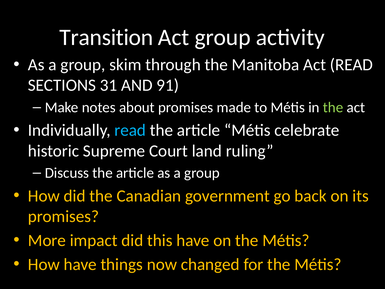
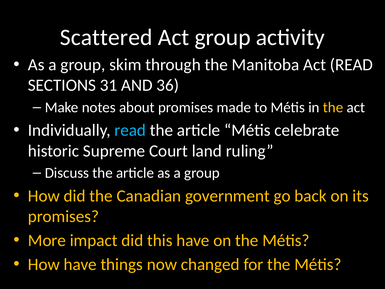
Transition: Transition -> Scattered (106, 37)
91: 91 -> 36 (168, 85)
the colour: light green -> yellow (333, 107)
